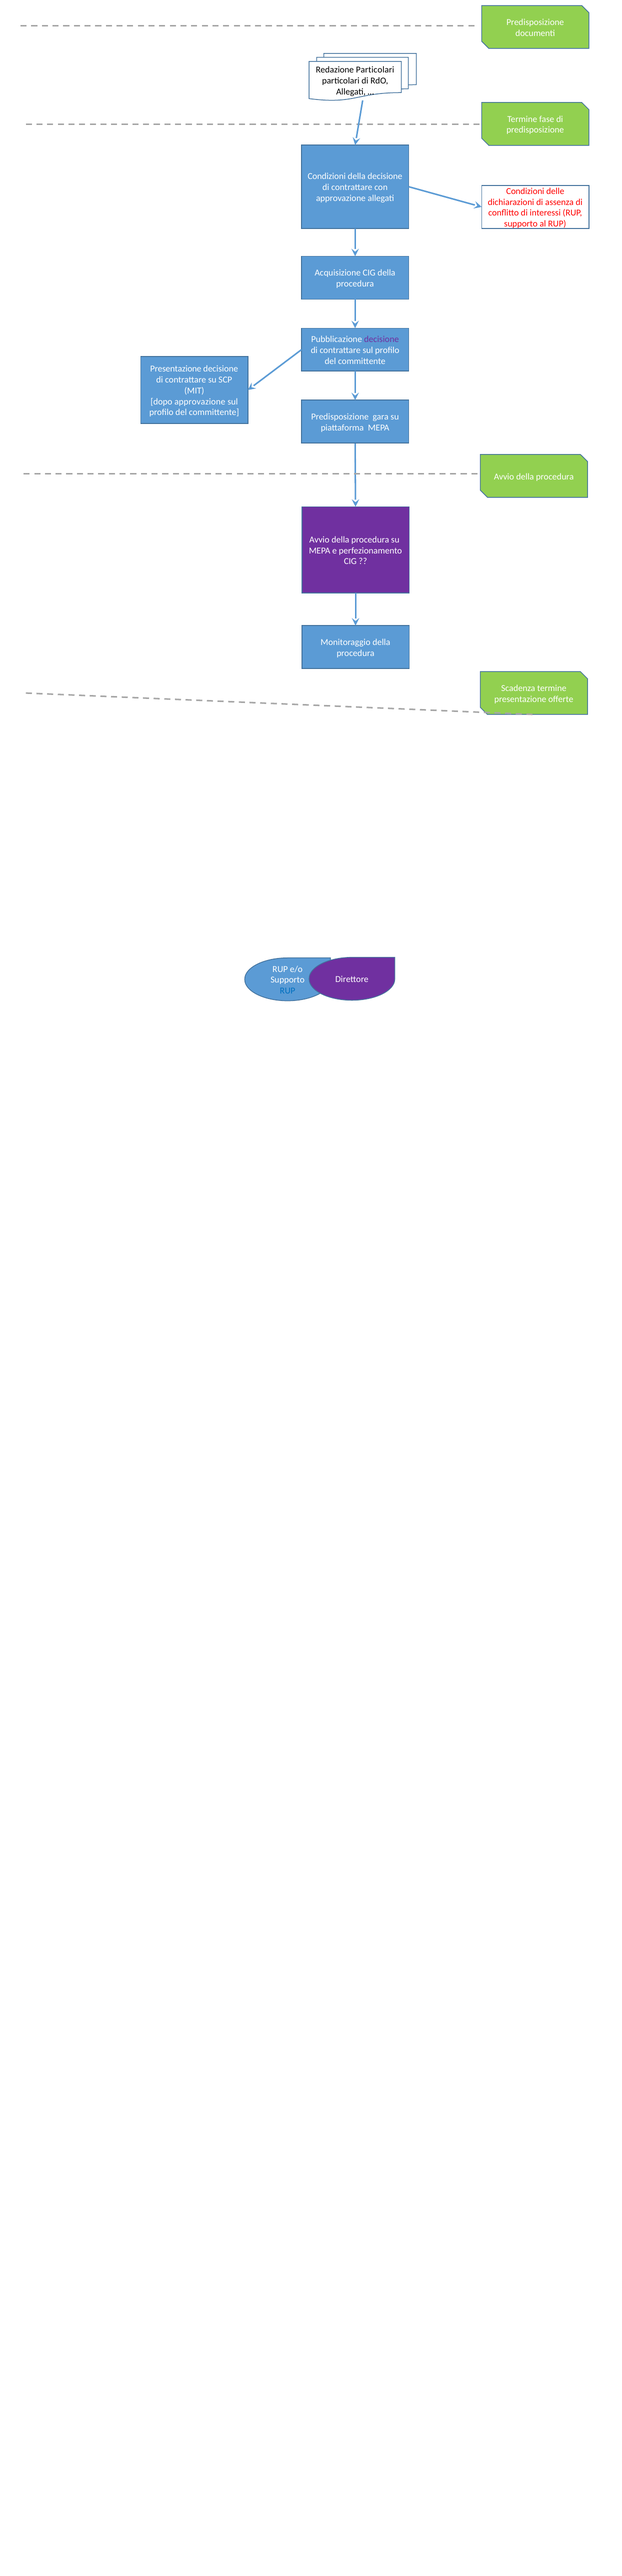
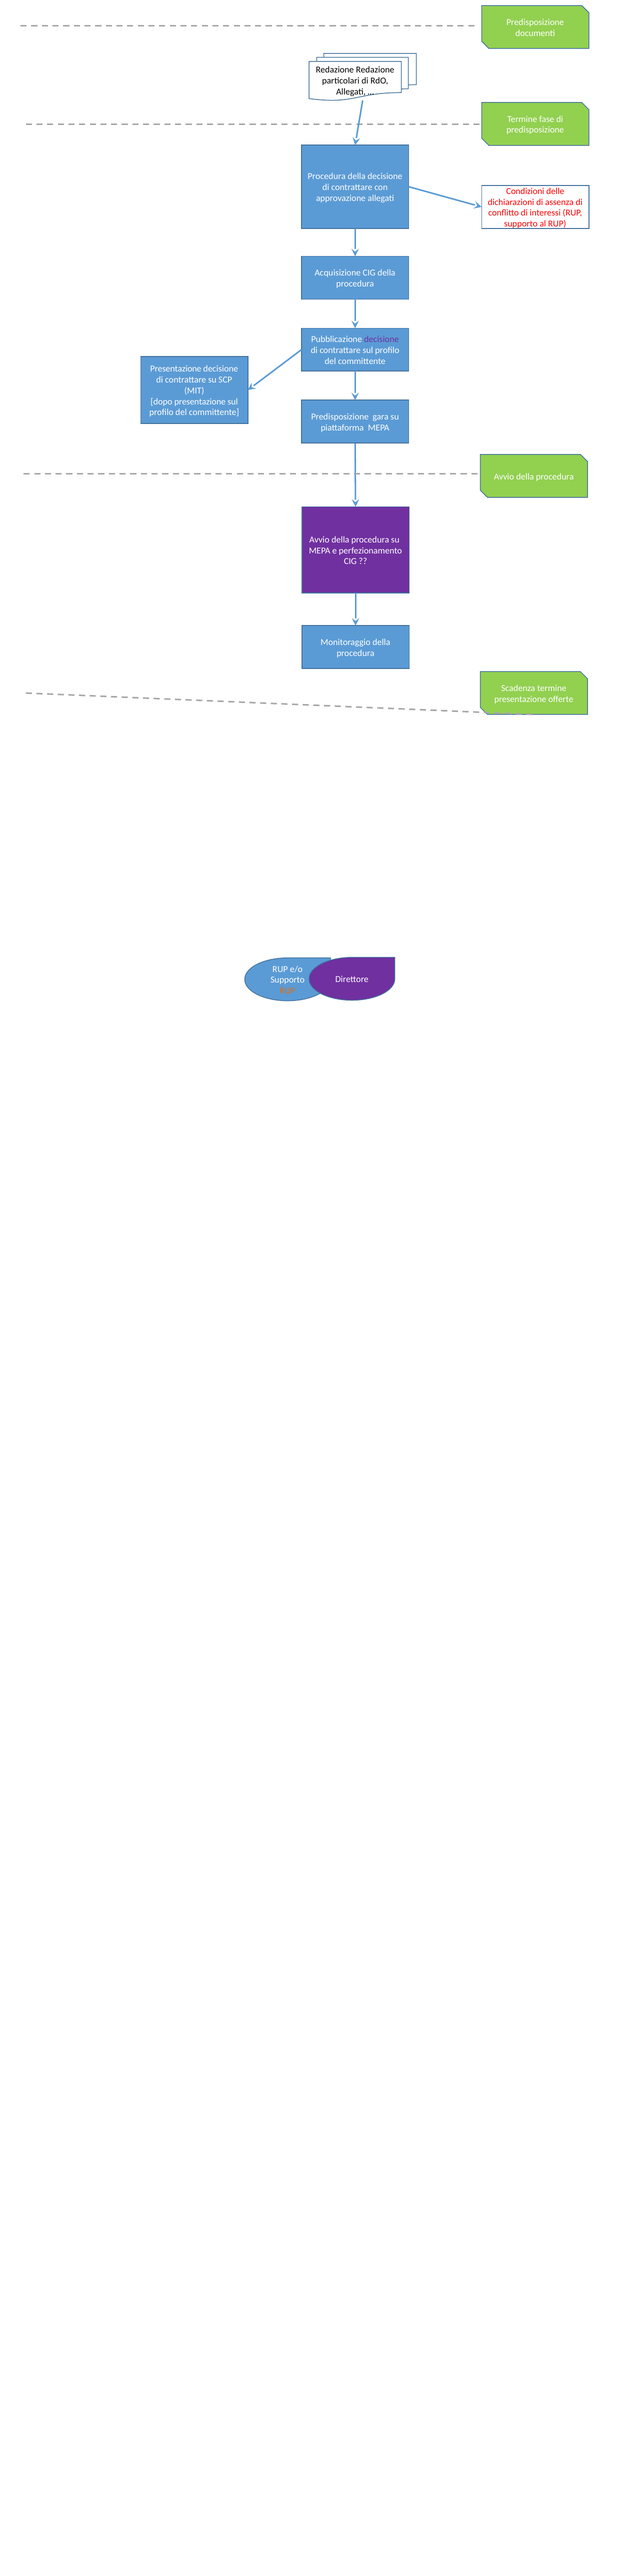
Redazione Particolari: Particolari -> Redazione (375, 70)
Condizioni: Condizioni -> Procedura (327, 176)
dopo approvazione: approvazione -> presentazione (200, 401)
RUP colour: blue -> orange (288, 990)
